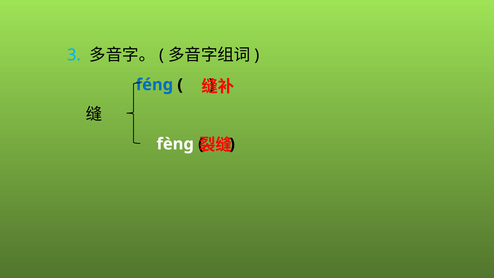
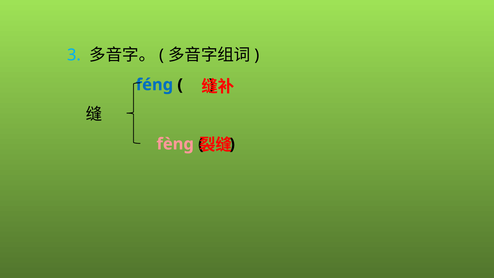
fènɡ colour: white -> pink (175, 144)
